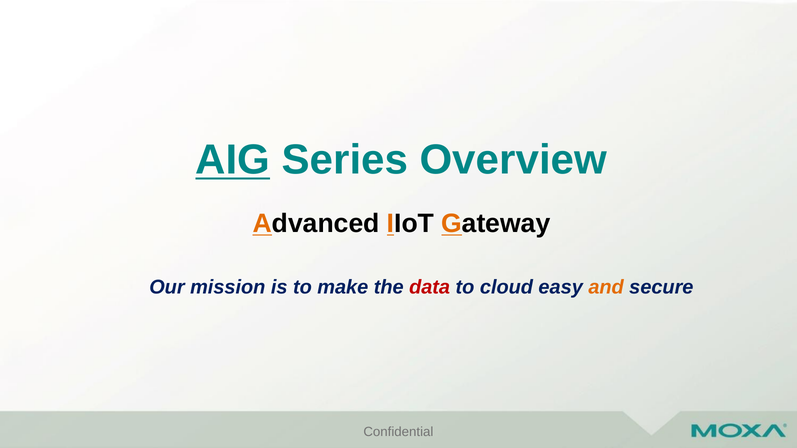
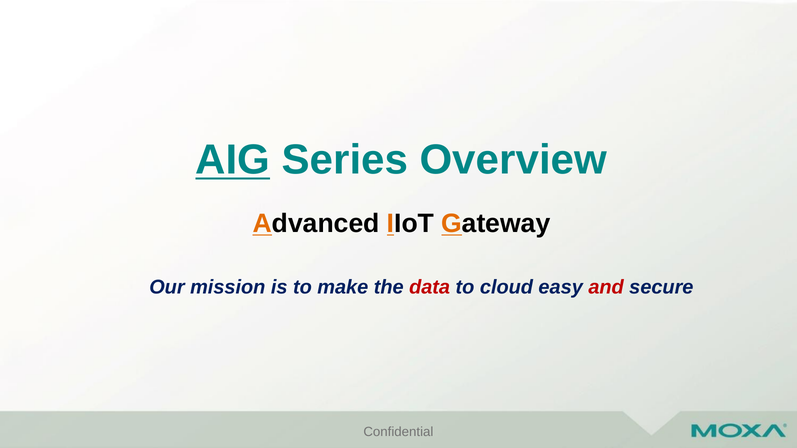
and colour: orange -> red (606, 287)
